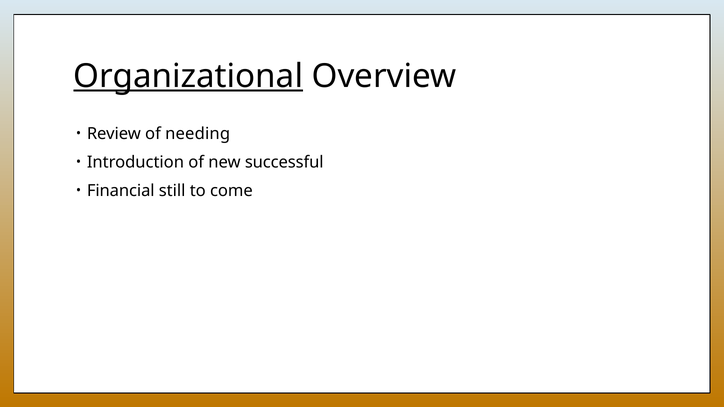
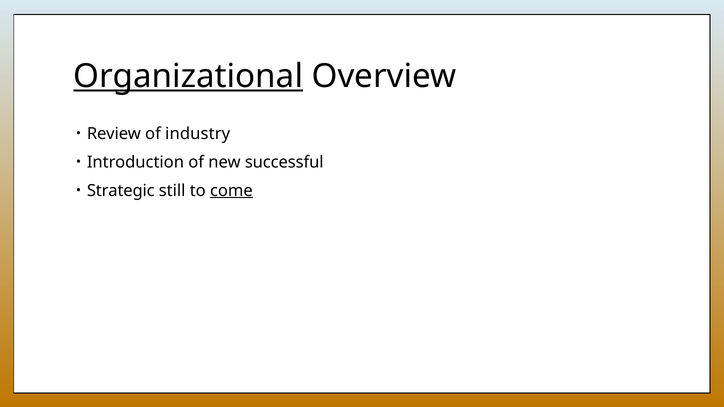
needing: needing -> industry (198, 134)
Financial: Financial -> Strategic (121, 191)
come underline: none -> present (231, 191)
